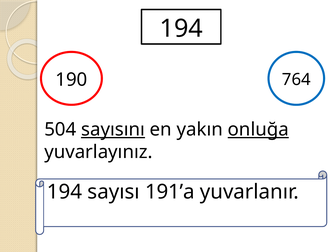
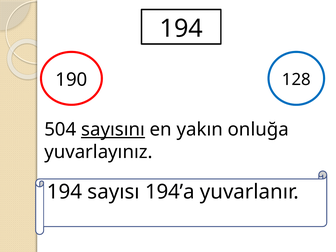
764: 764 -> 128 (296, 80)
onluğa underline: present -> none (258, 130)
191’a: 191’a -> 194’a (170, 192)
